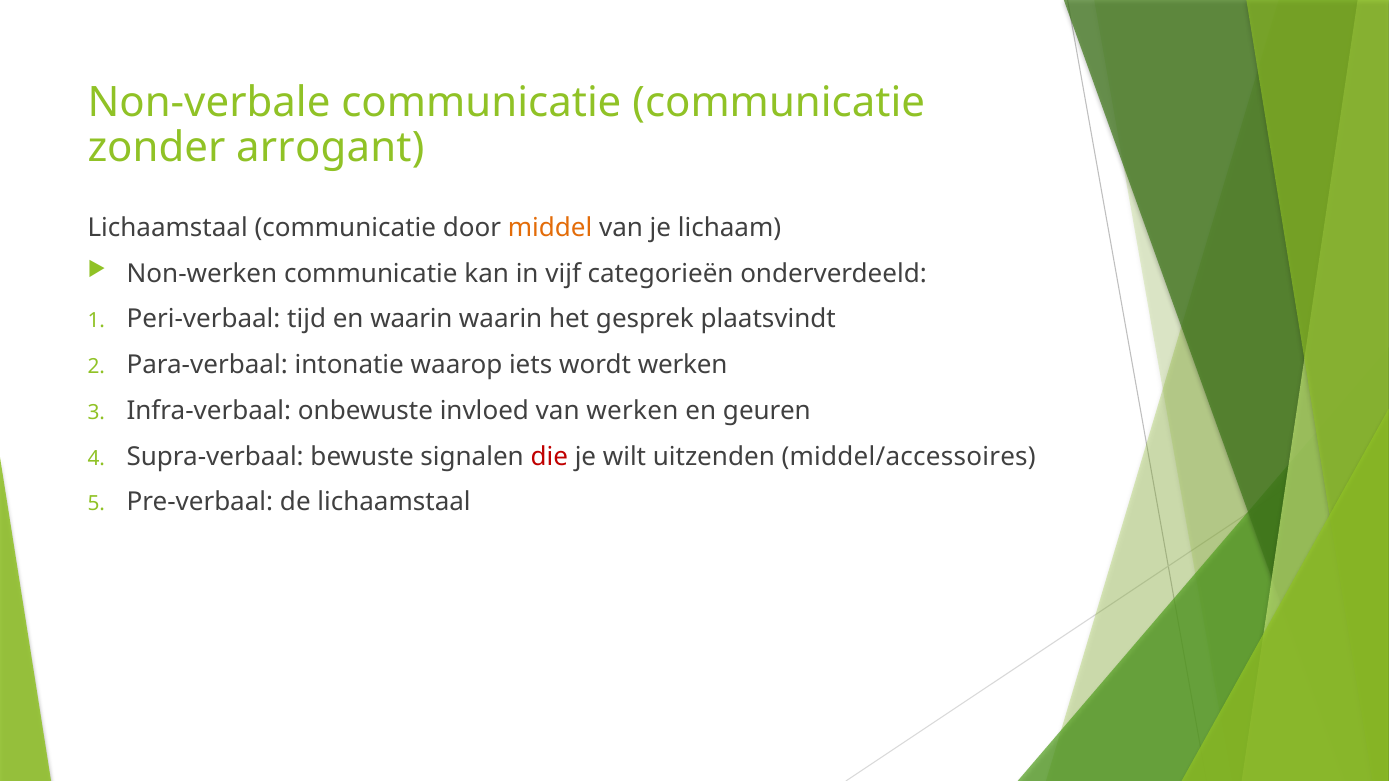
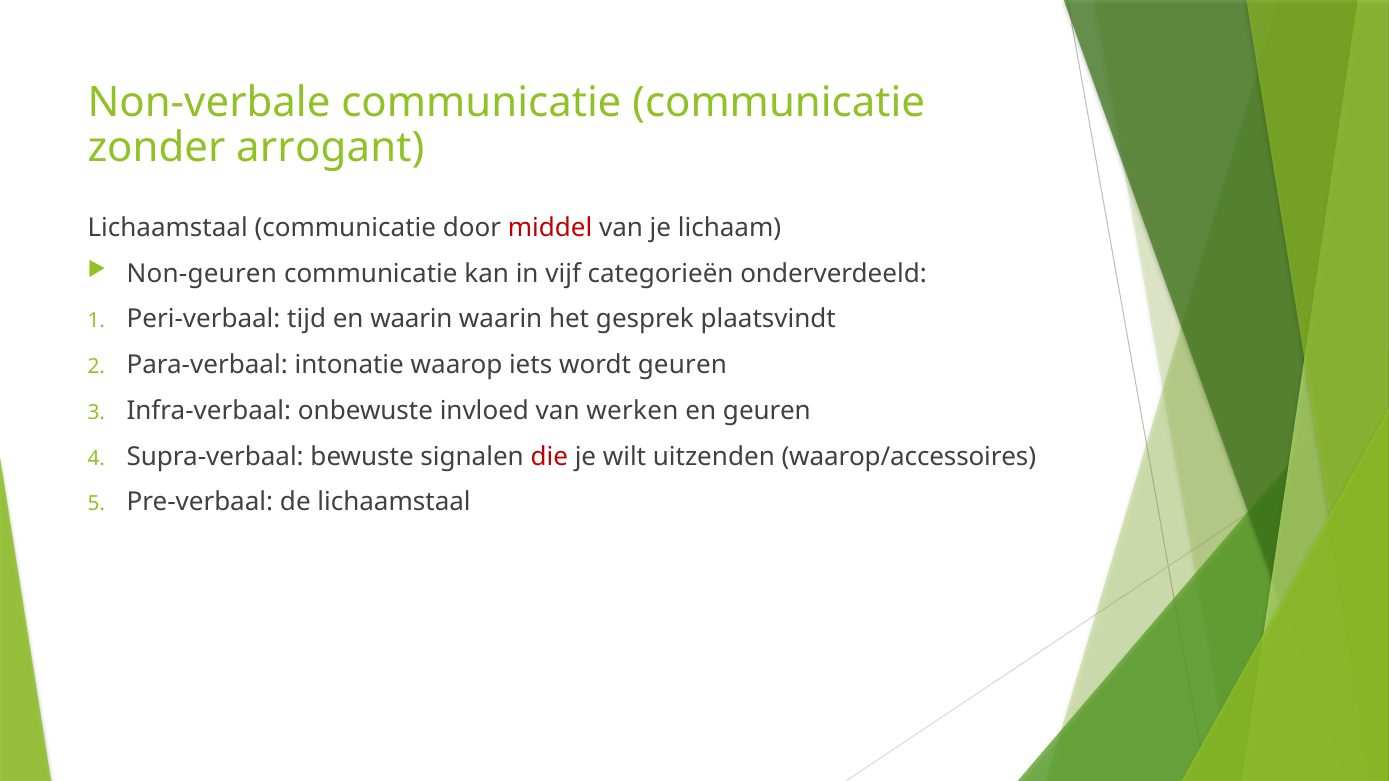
middel colour: orange -> red (550, 228)
Non-werken: Non-werken -> Non-geuren (202, 274)
wordt werken: werken -> geuren (682, 365)
middel/accessoires: middel/accessoires -> waarop/accessoires (909, 457)
